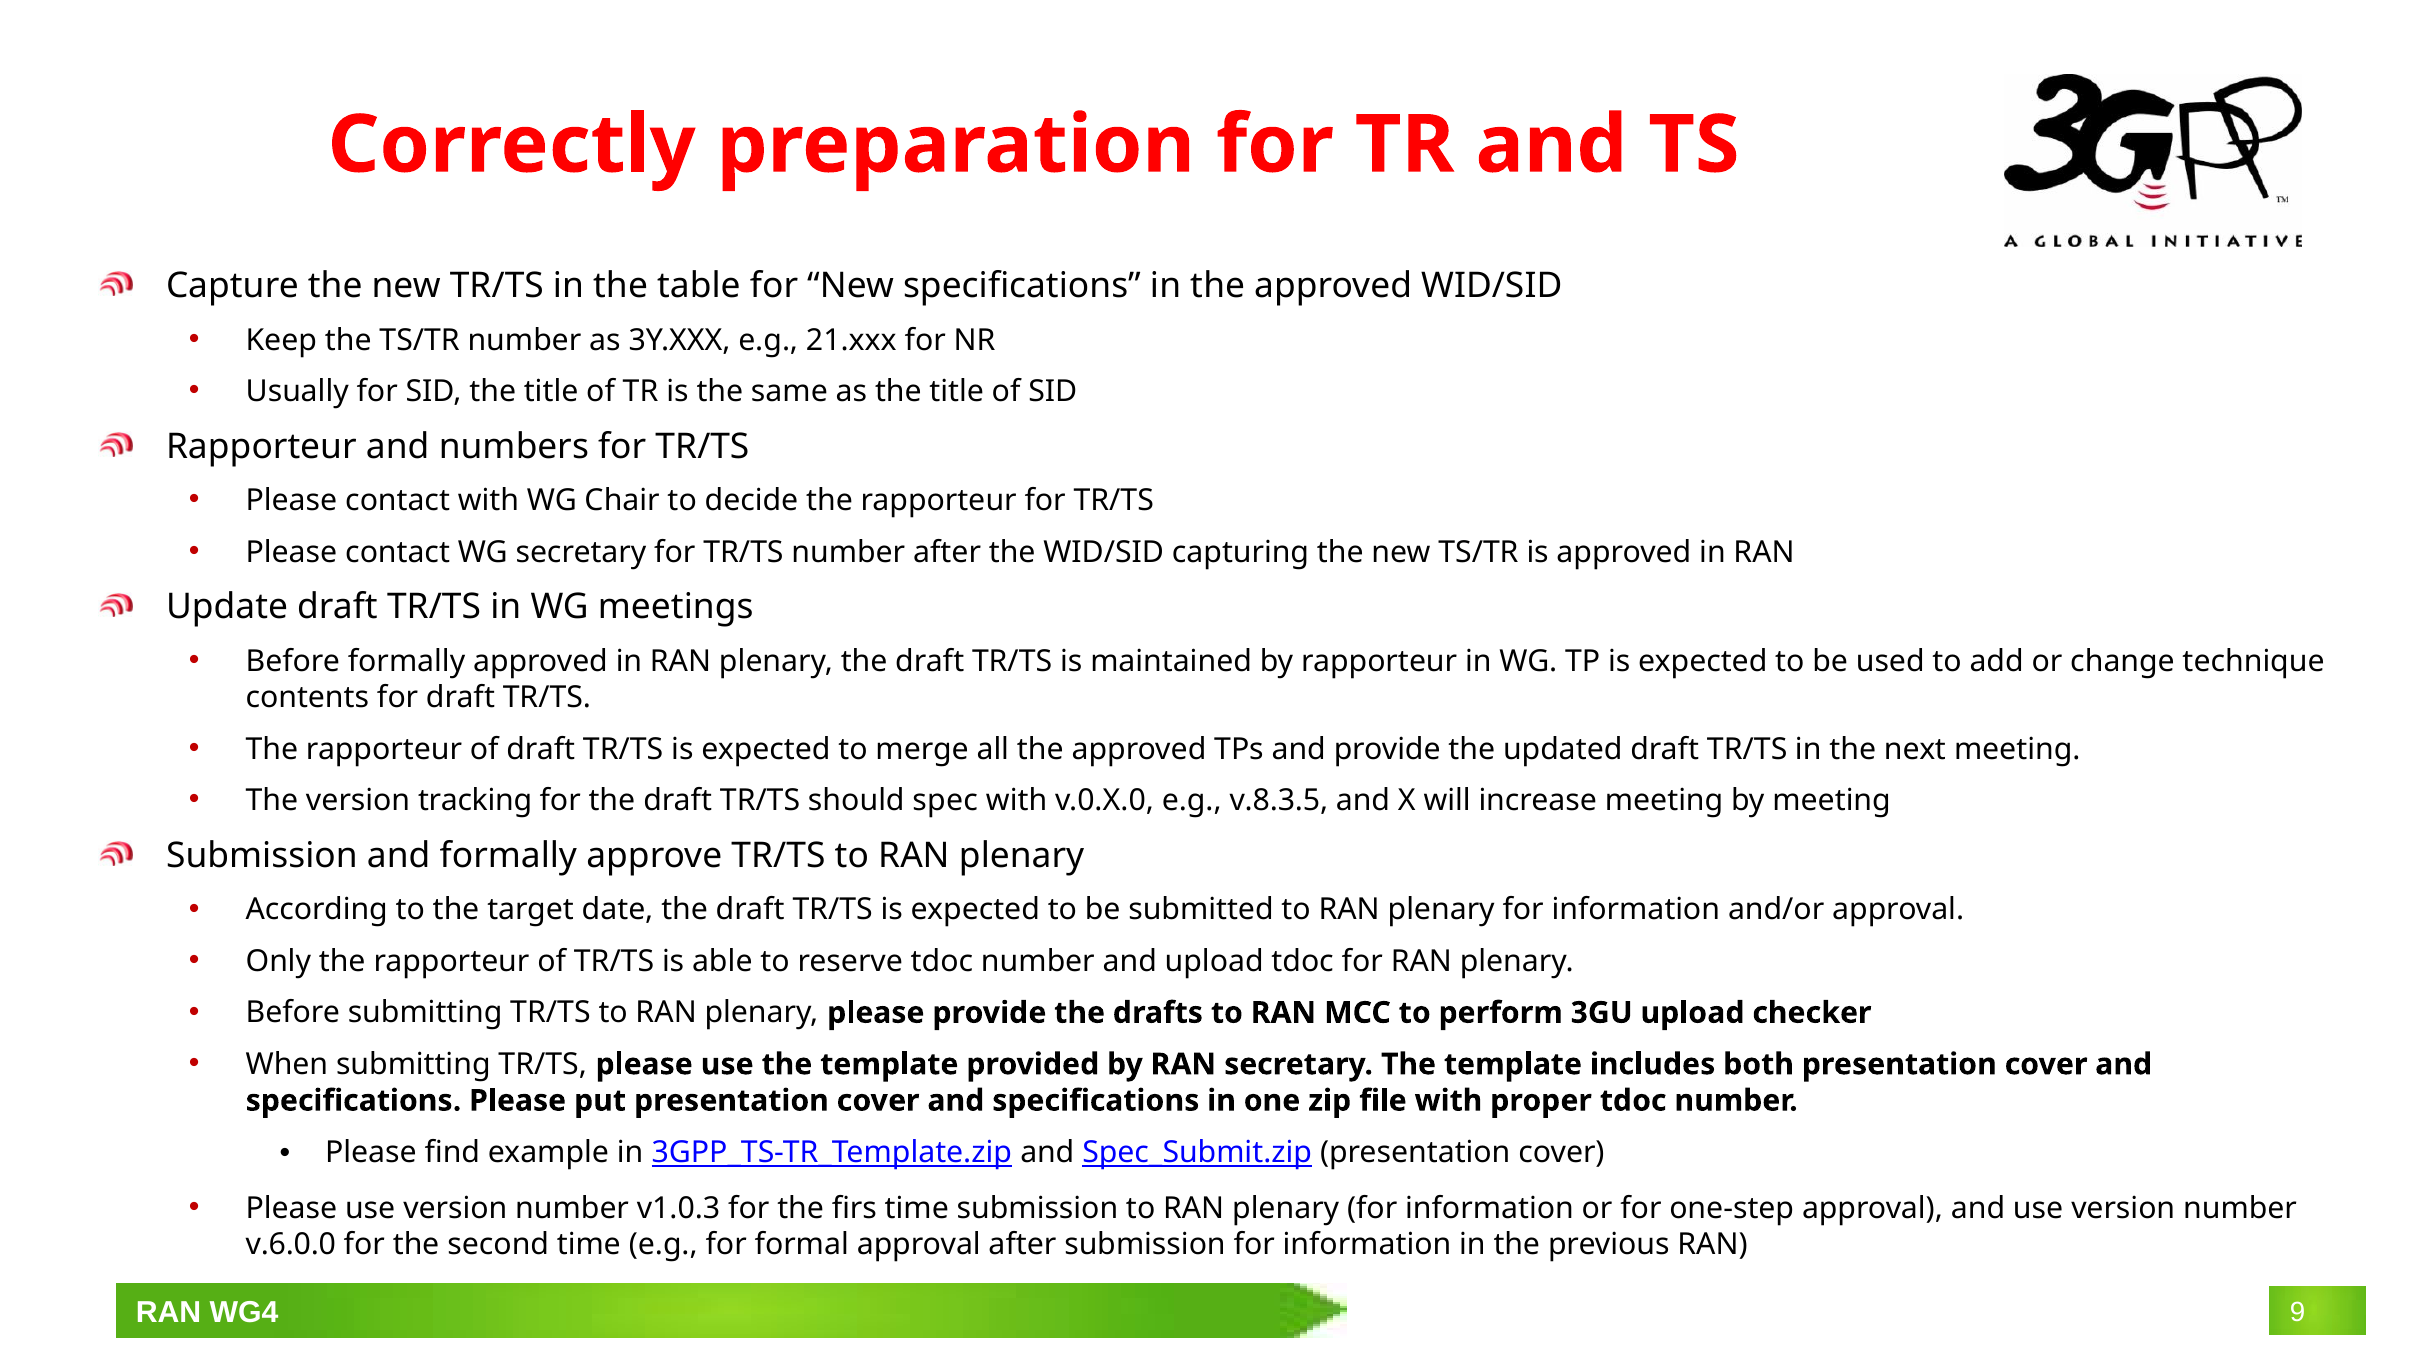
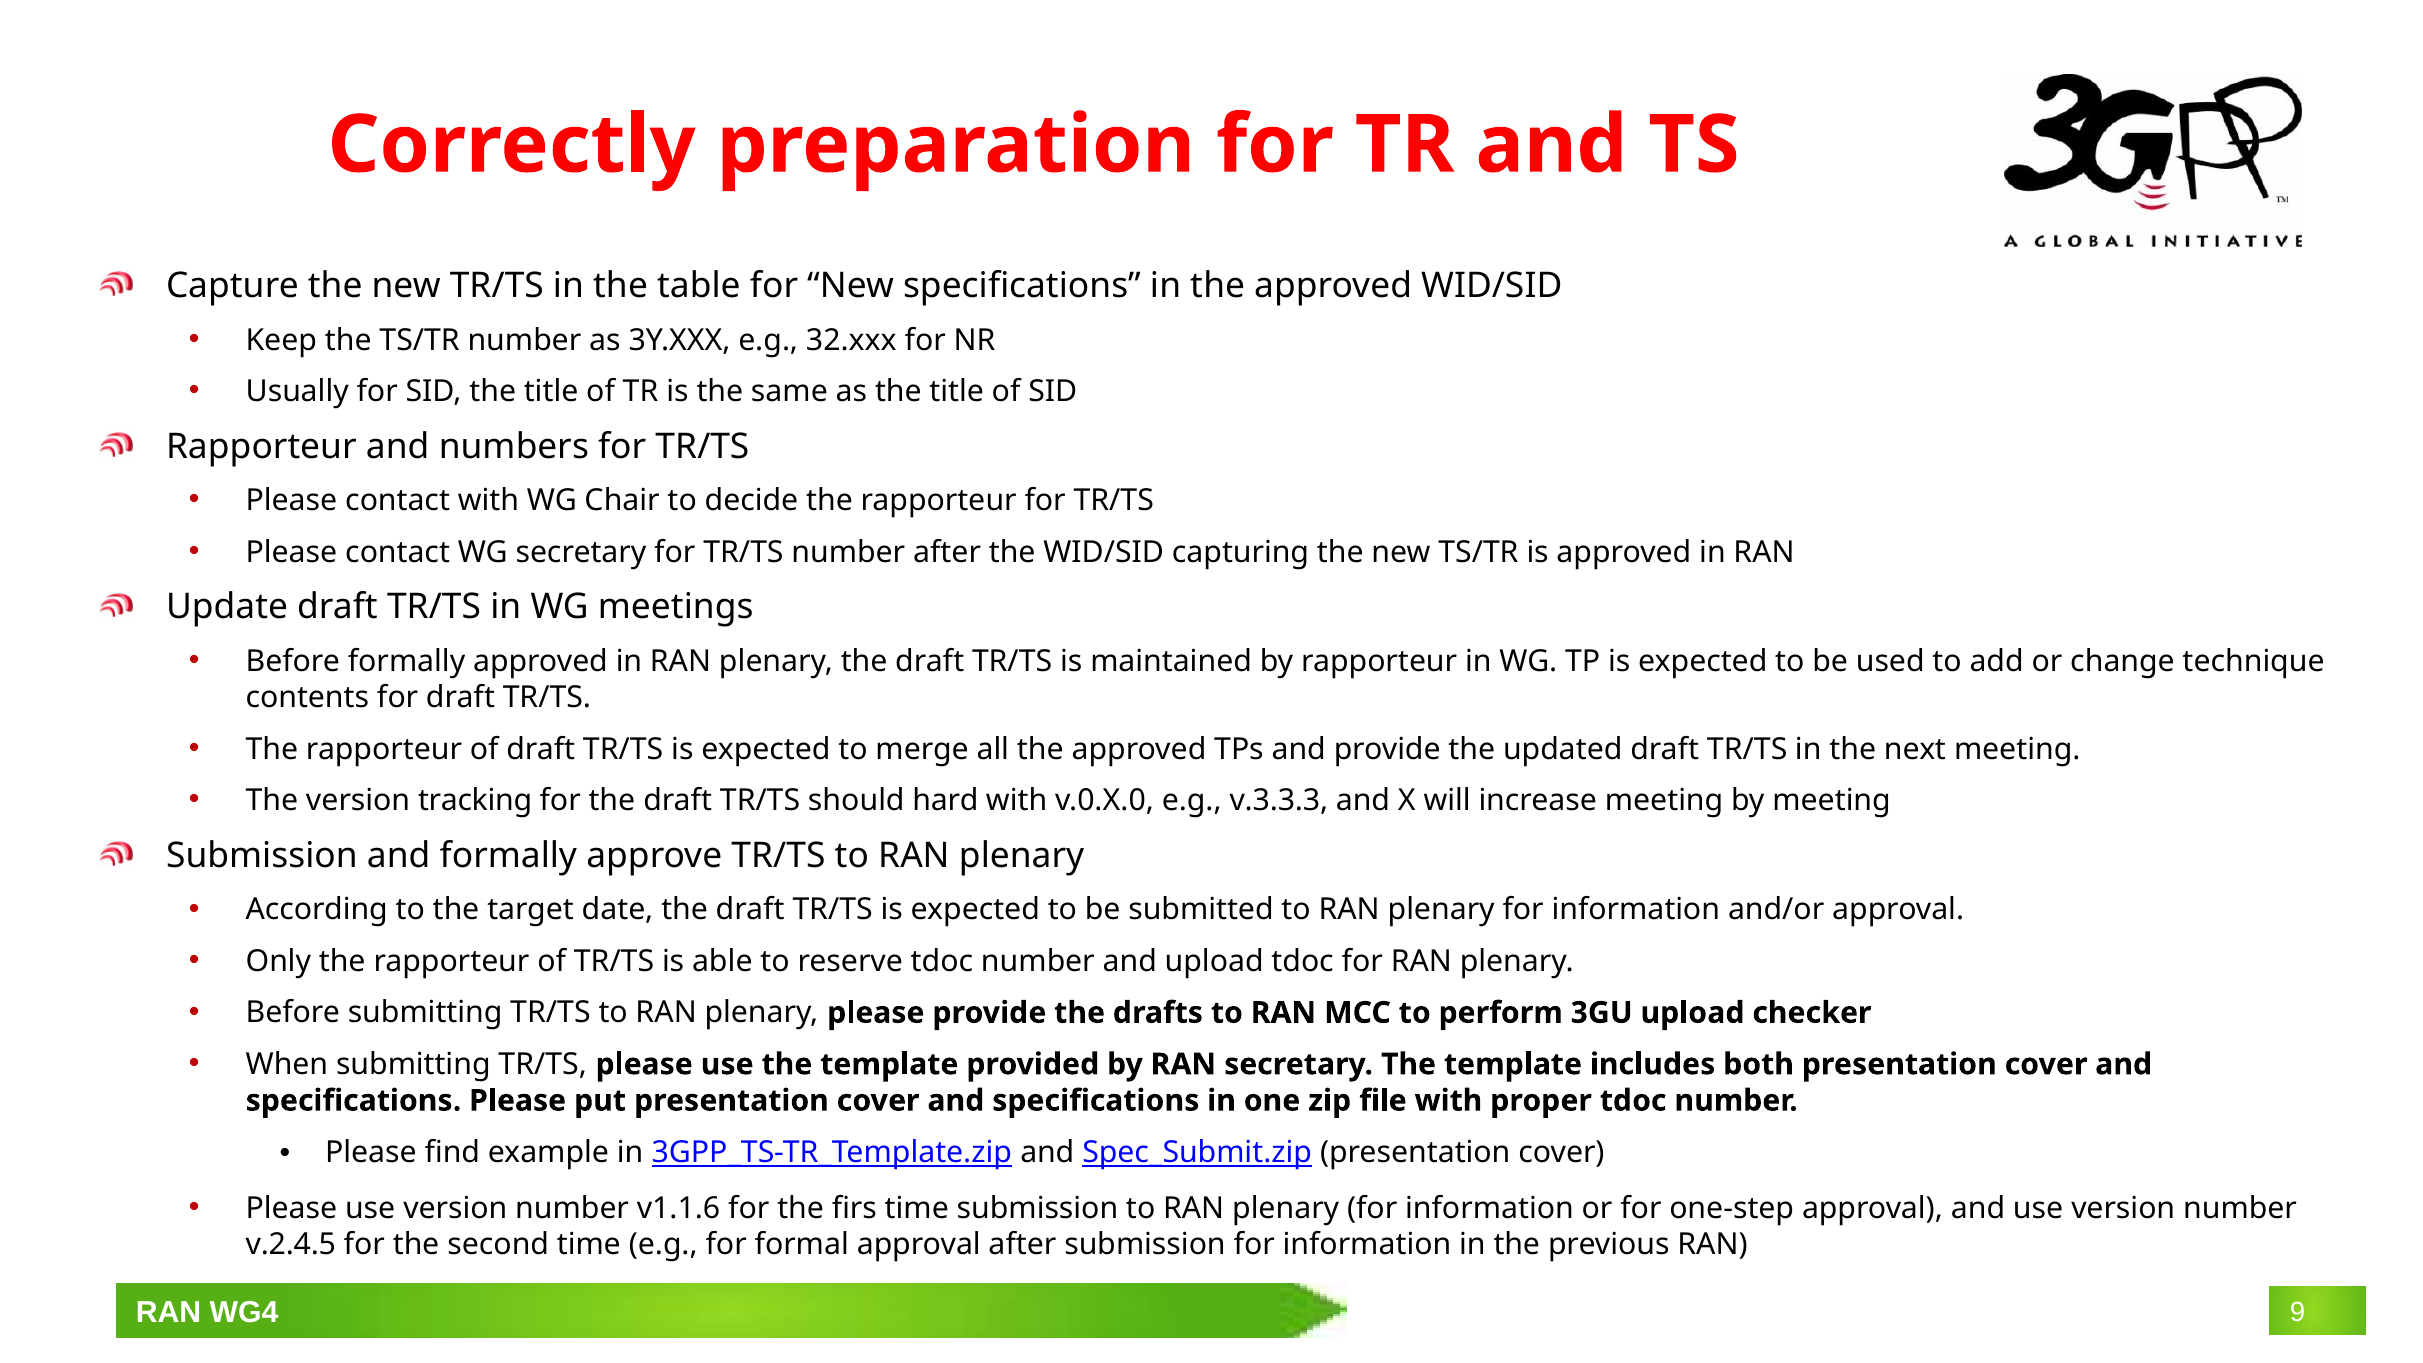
21.xxx: 21.xxx -> 32.xxx (851, 340)
spec: spec -> hard (945, 801)
v.8.3.5: v.8.3.5 -> v.3.3.3 (1279, 801)
v1.0.3: v1.0.3 -> v1.1.6 (679, 1208)
v.6.0.0: v.6.0.0 -> v.2.4.5 (291, 1245)
